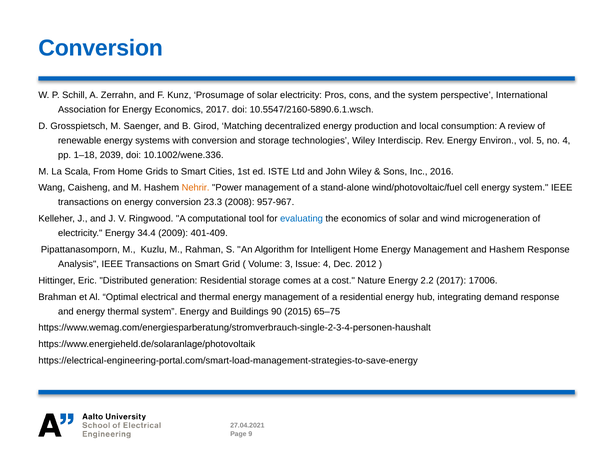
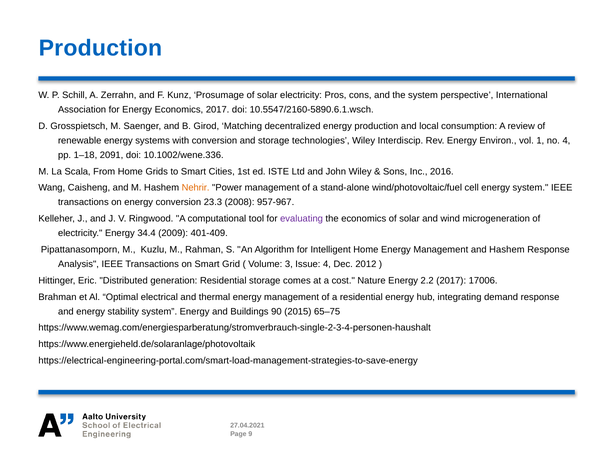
Conversion: Conversion -> Production (100, 48)
5: 5 -> 1 (540, 141)
2039: 2039 -> 2091 (112, 155)
evaluating colour: blue -> purple (302, 219)
energy thermal: thermal -> stability (123, 312)
